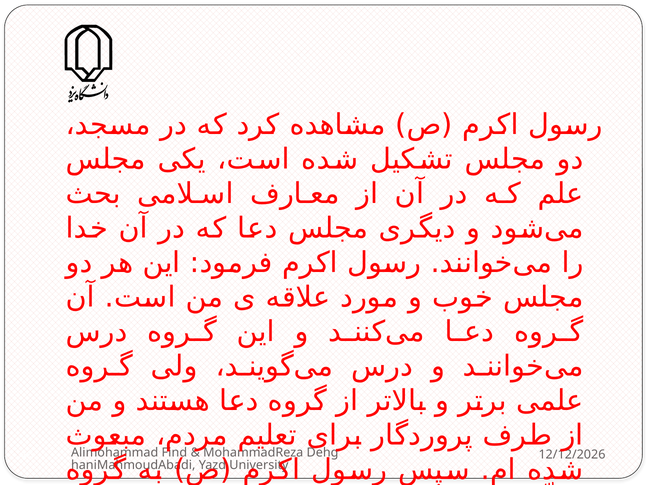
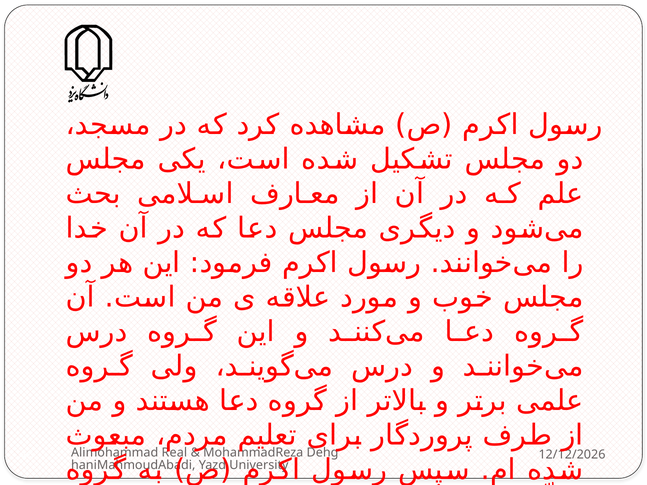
Find: Find -> Real (174, 453)
